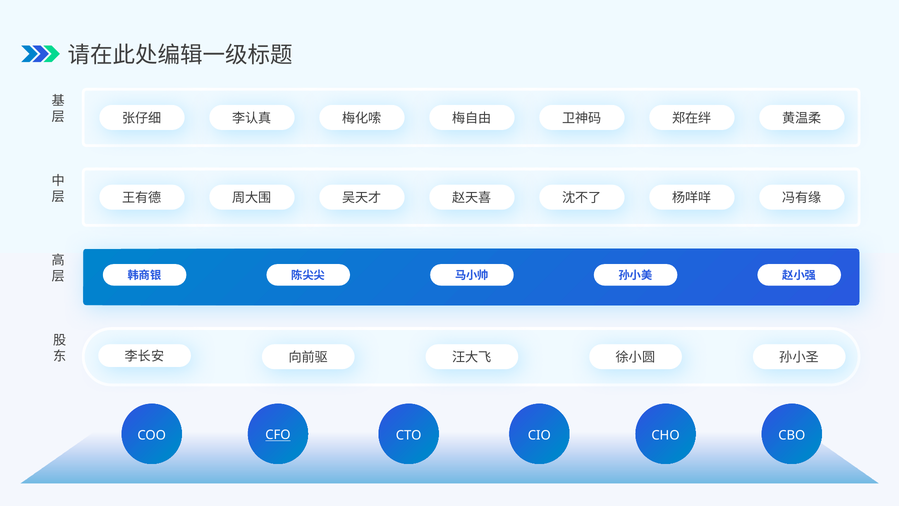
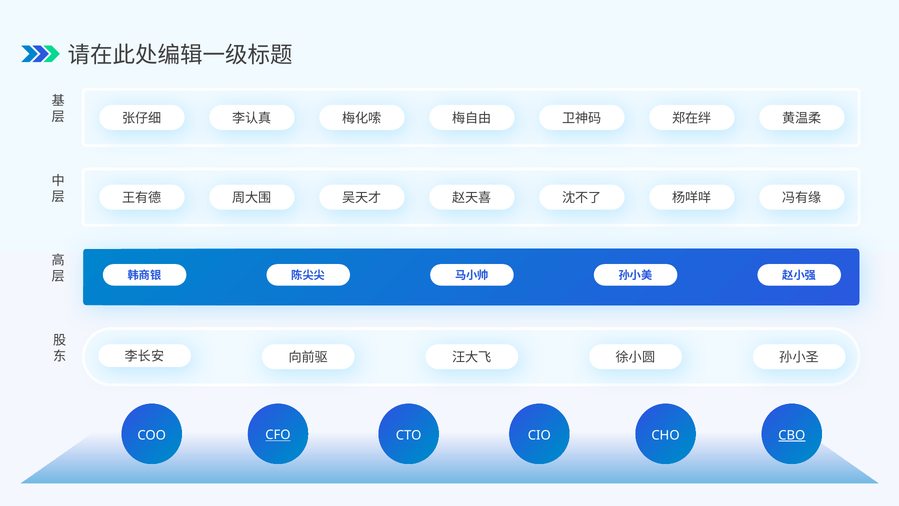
CBO underline: none -> present (792, 435)
